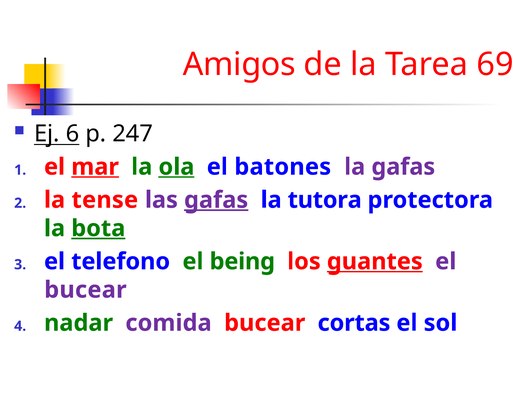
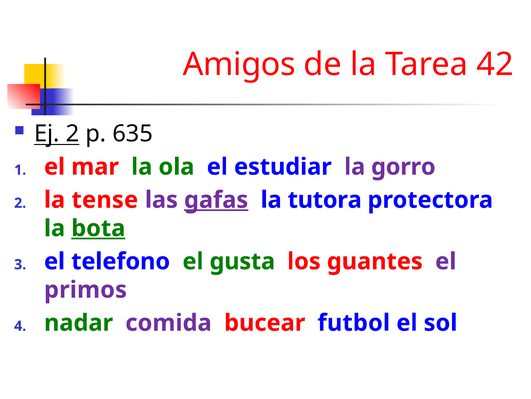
69: 69 -> 42 (495, 64)
Ej 6: 6 -> 2 (72, 134)
247: 247 -> 635 (133, 134)
mar underline: present -> none (95, 167)
ola underline: present -> none (176, 167)
batones: batones -> estudiar (283, 167)
la gafas: gafas -> gorro (403, 167)
being: being -> gusta (242, 261)
guantes underline: present -> none (375, 261)
bucear: bucear -> primos (85, 289)
cortas: cortas -> futbol (354, 322)
